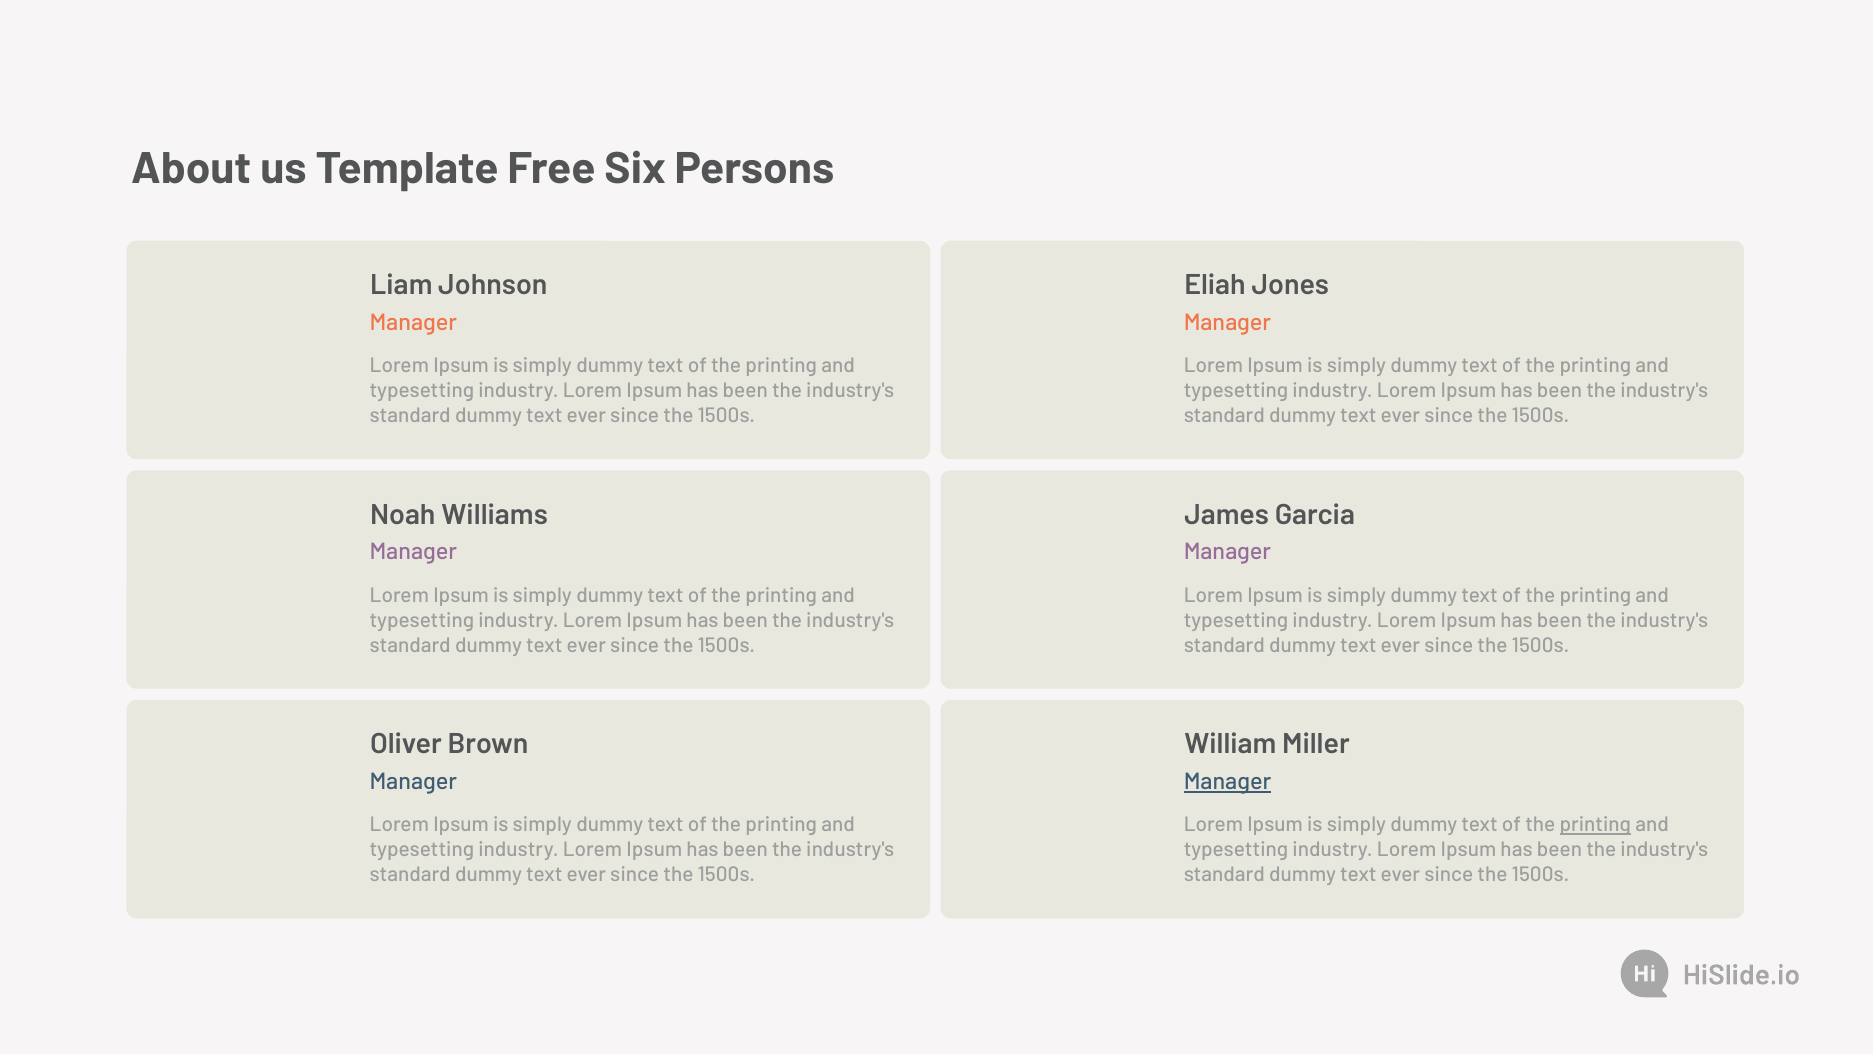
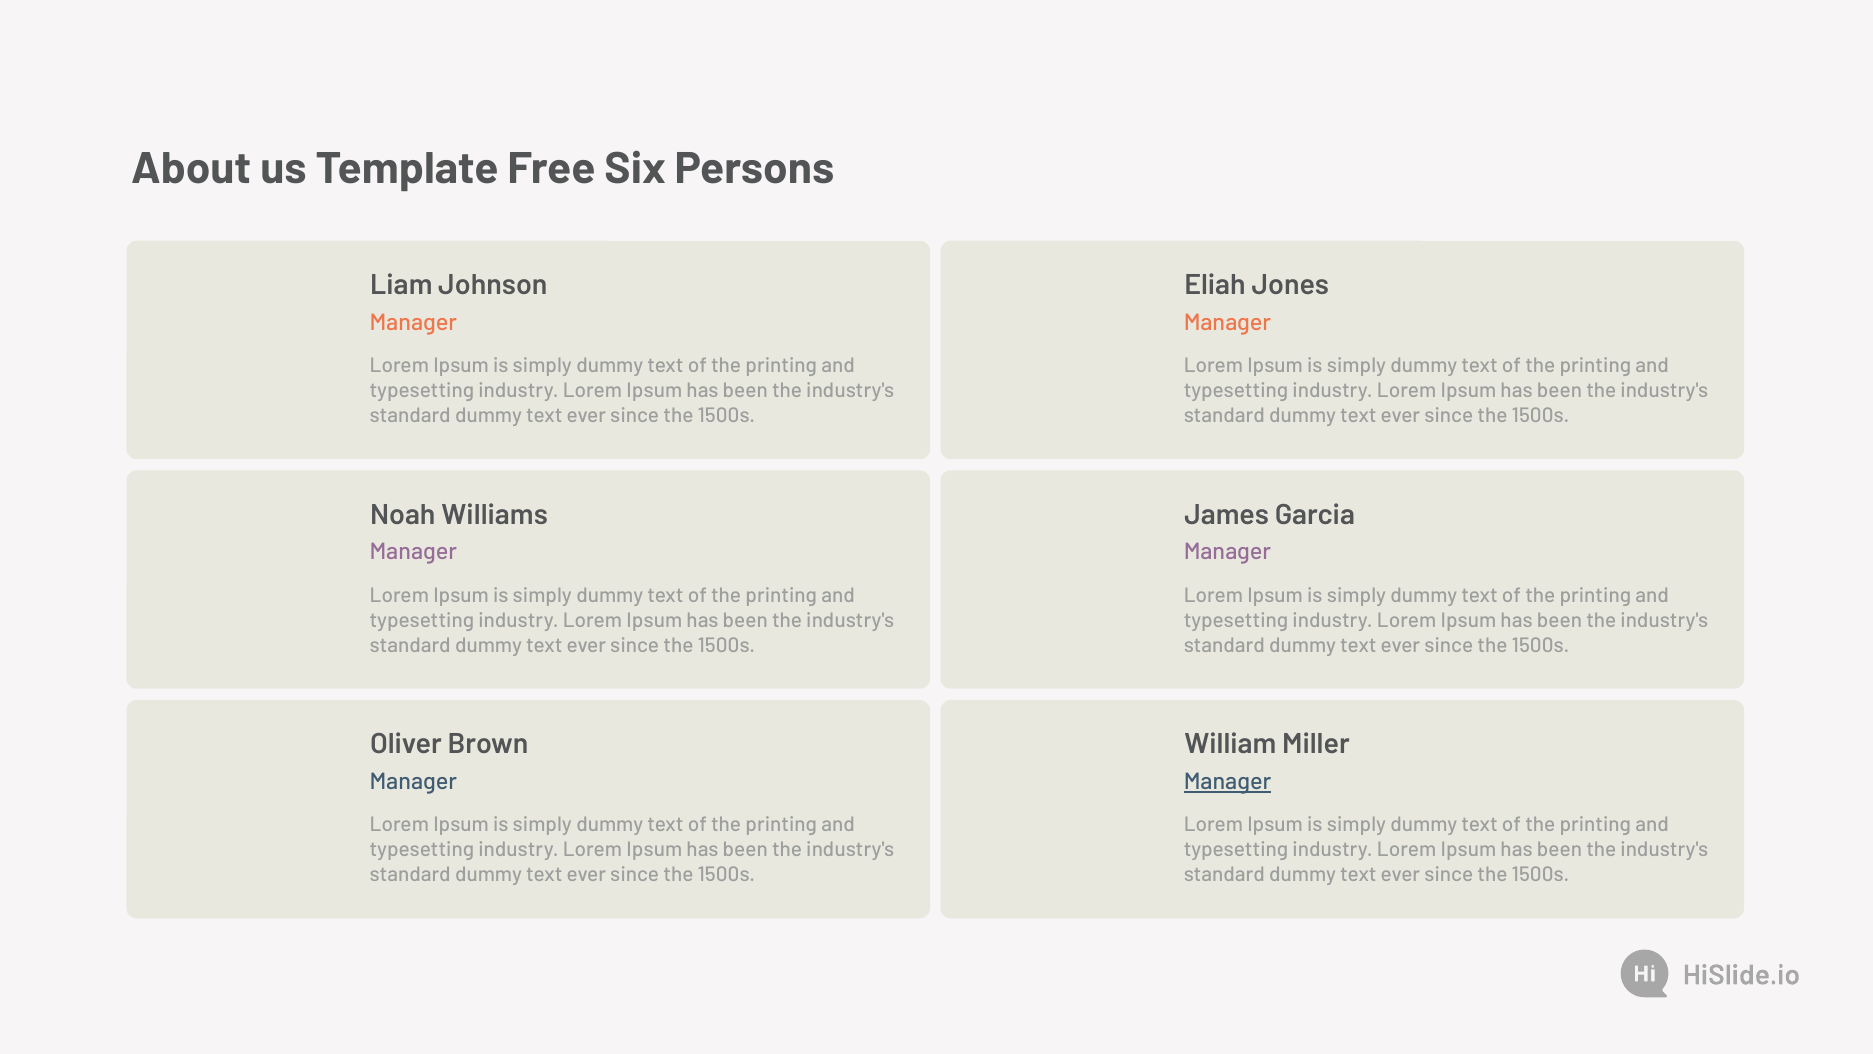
printing underline: present -> none (1595, 825)
